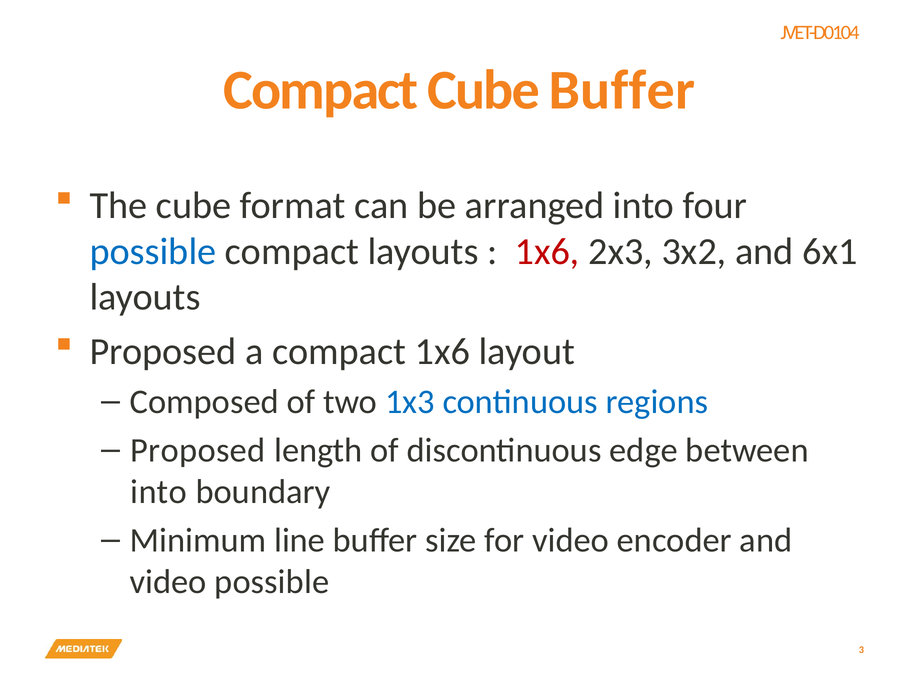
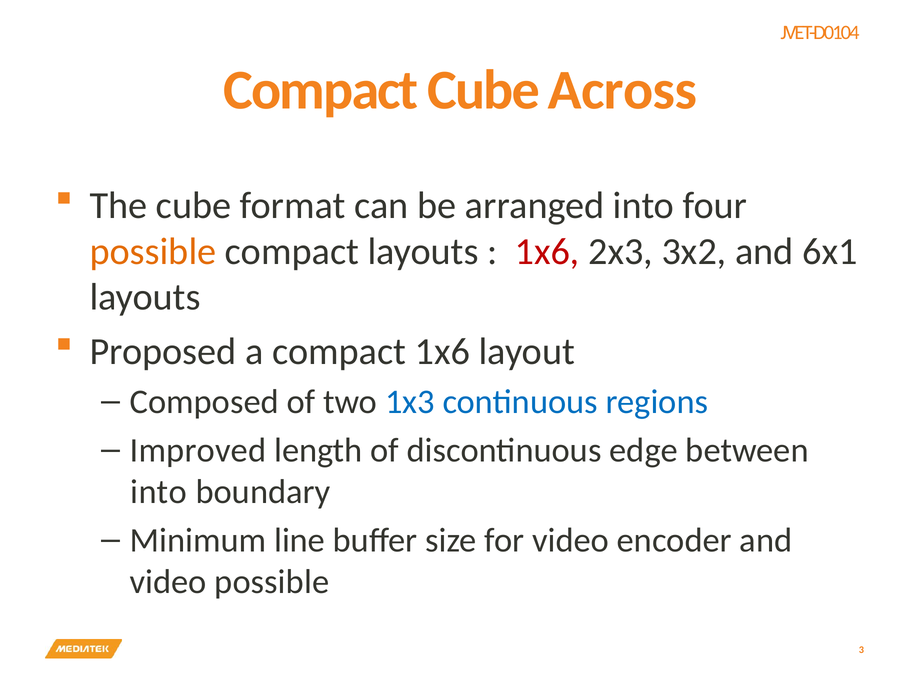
Cube Buffer: Buffer -> Across (622, 90)
possible colour: blue -> orange (153, 251)
Proposed: Proposed -> Improved (198, 451)
